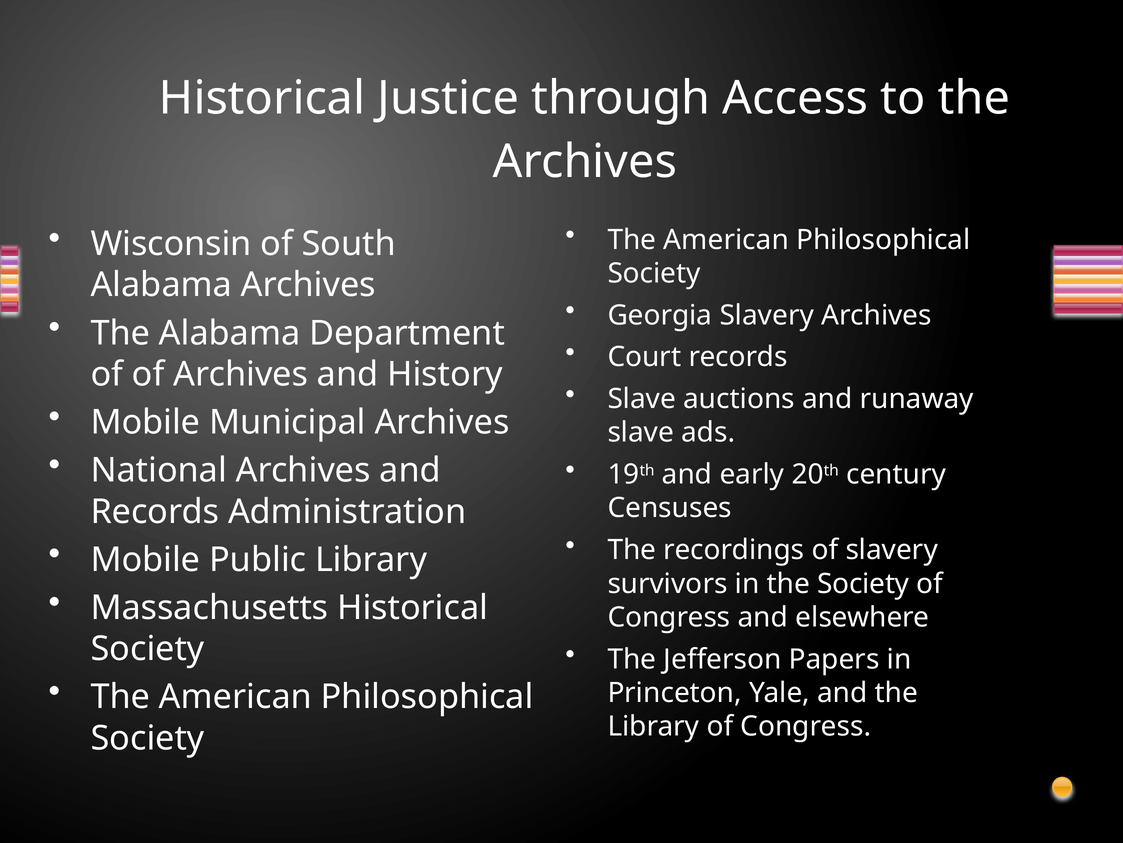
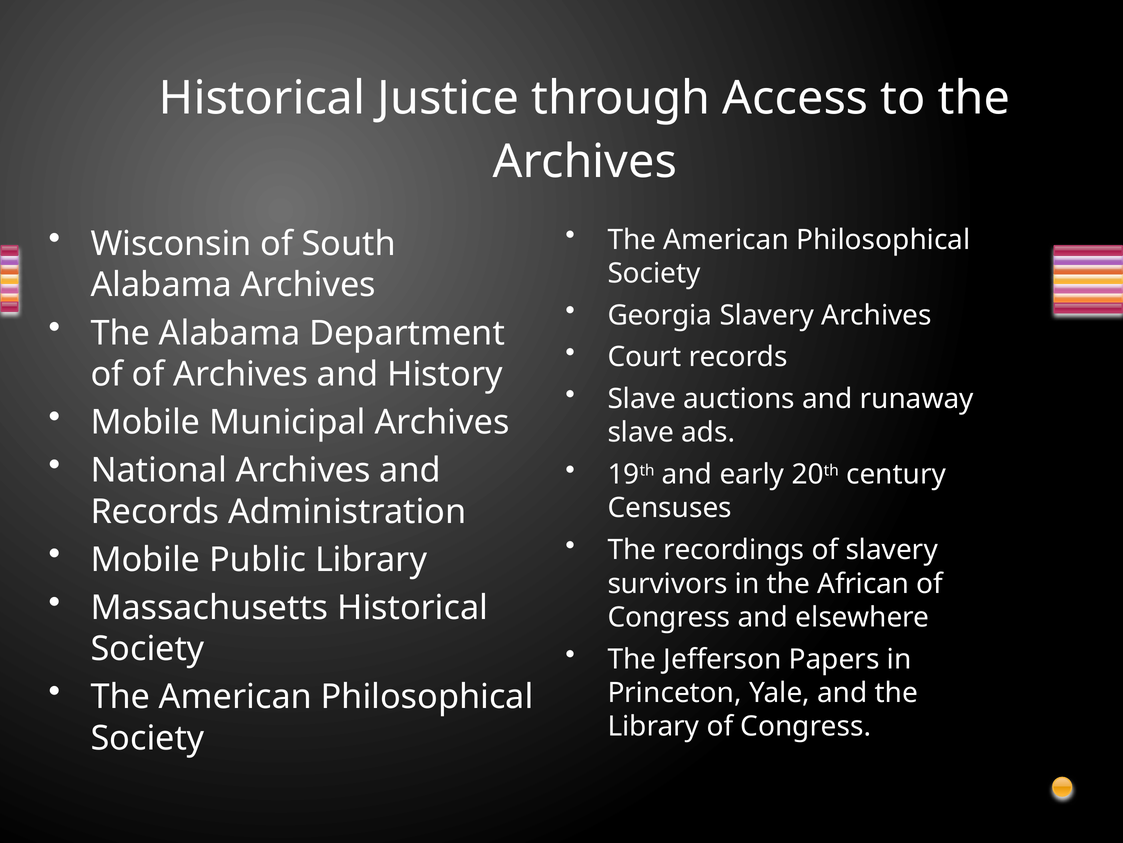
the Society: Society -> African (863, 583)
